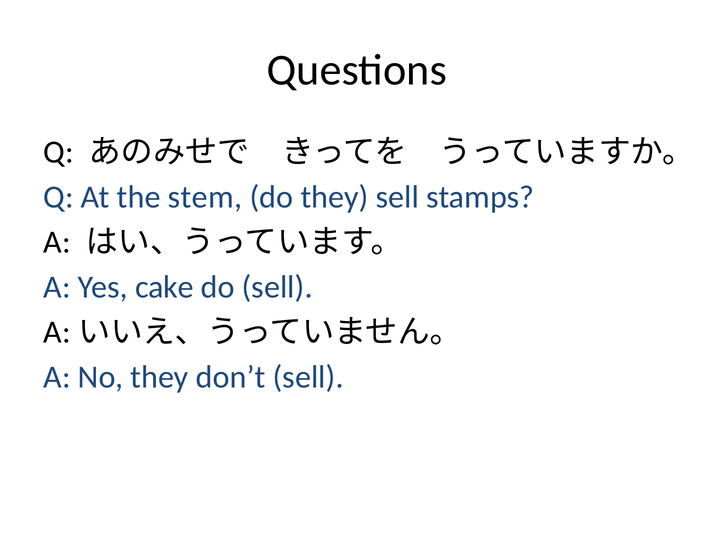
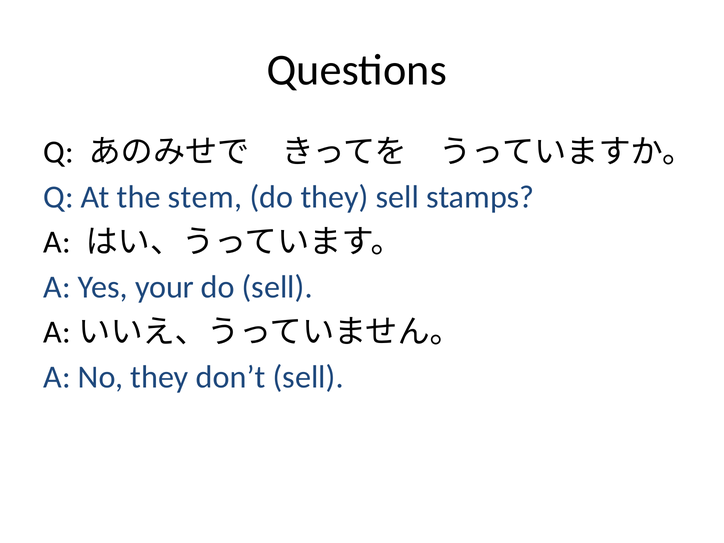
cake: cake -> your (164, 287)
